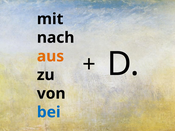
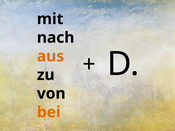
bei colour: blue -> orange (49, 112)
